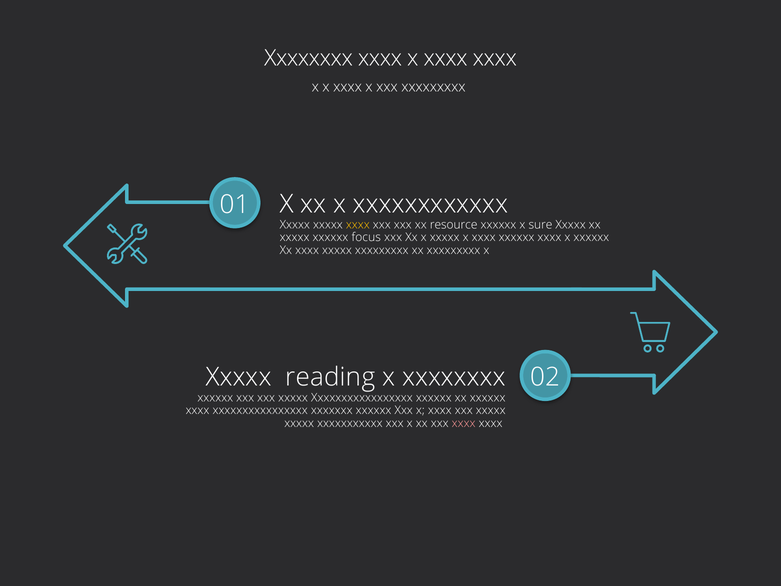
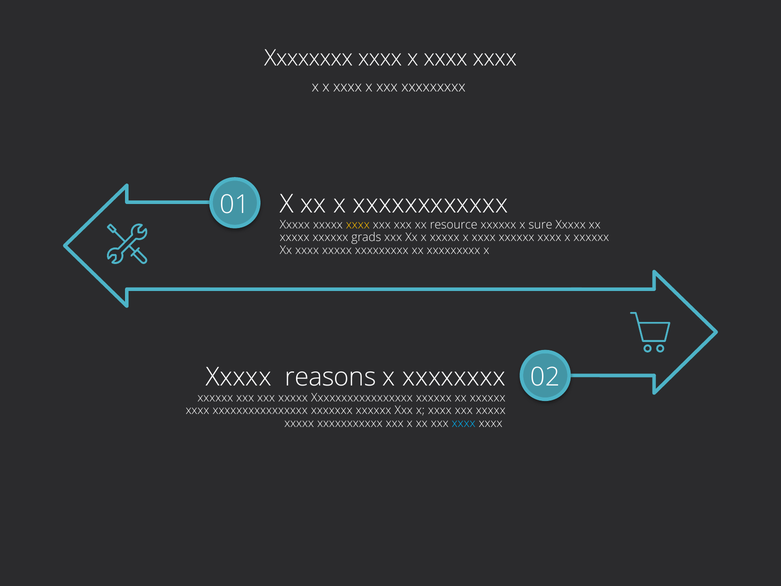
focus: focus -> grads (366, 237)
reading: reading -> reasons (330, 377)
xxxx colour: pink -> light blue (464, 423)
